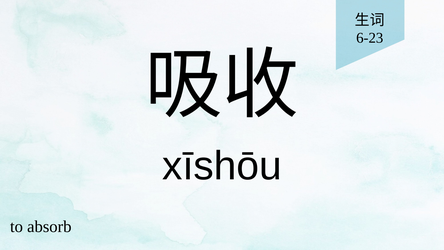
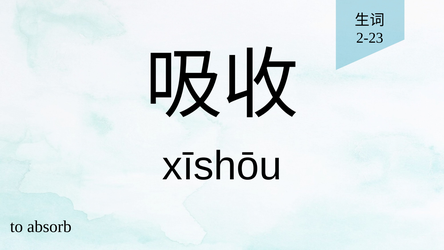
6-23: 6-23 -> 2-23 (370, 38)
